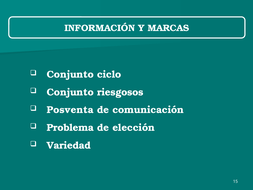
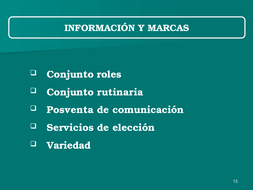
ciclo: ciclo -> roles (109, 74)
riesgosos: riesgosos -> rutinaria (120, 92)
Problema: Problema -> Servicios (70, 127)
